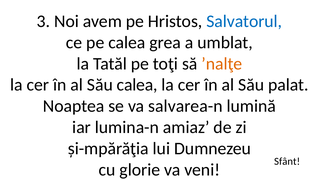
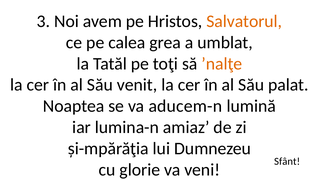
Salvatorul colour: blue -> orange (244, 21)
Său calea: calea -> venit (137, 85)
salvarea-n: salvarea-n -> aducem-n (185, 106)
